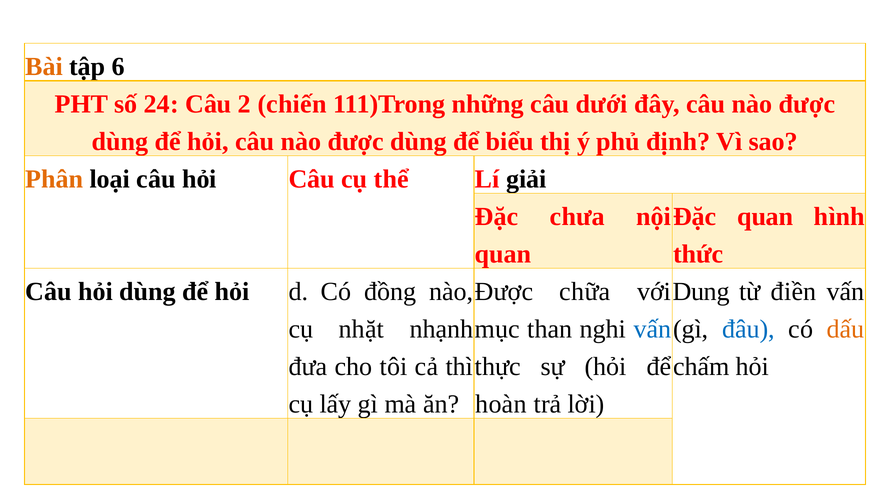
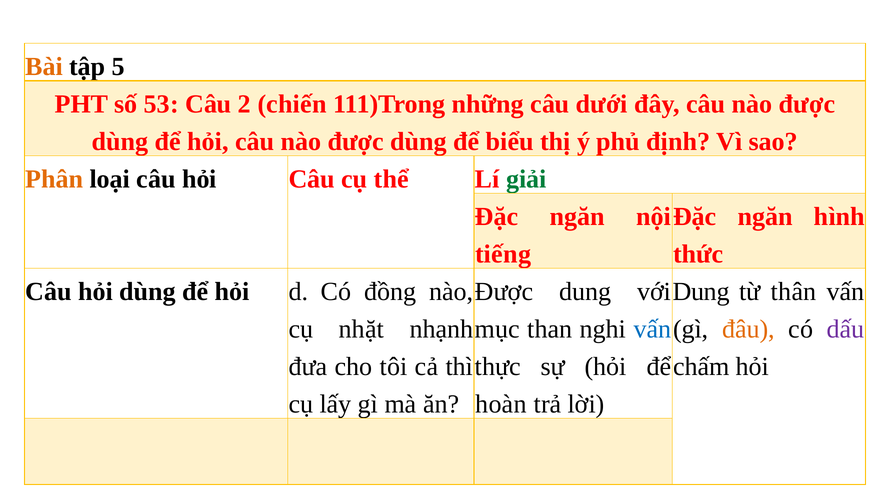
6: 6 -> 5 (118, 66)
24: 24 -> 53 (161, 104)
giải colour: black -> green (526, 179)
chưa: chưa -> ngăn (577, 217)
quan: quan -> ngăn (765, 217)
quan: quan -> tiếng (503, 254)
Được chữa: chữa -> dung (585, 292)
điền: điền -> thân (794, 292)
đâu colour: blue -> orange (749, 329)
dấu colour: orange -> purple (846, 329)
